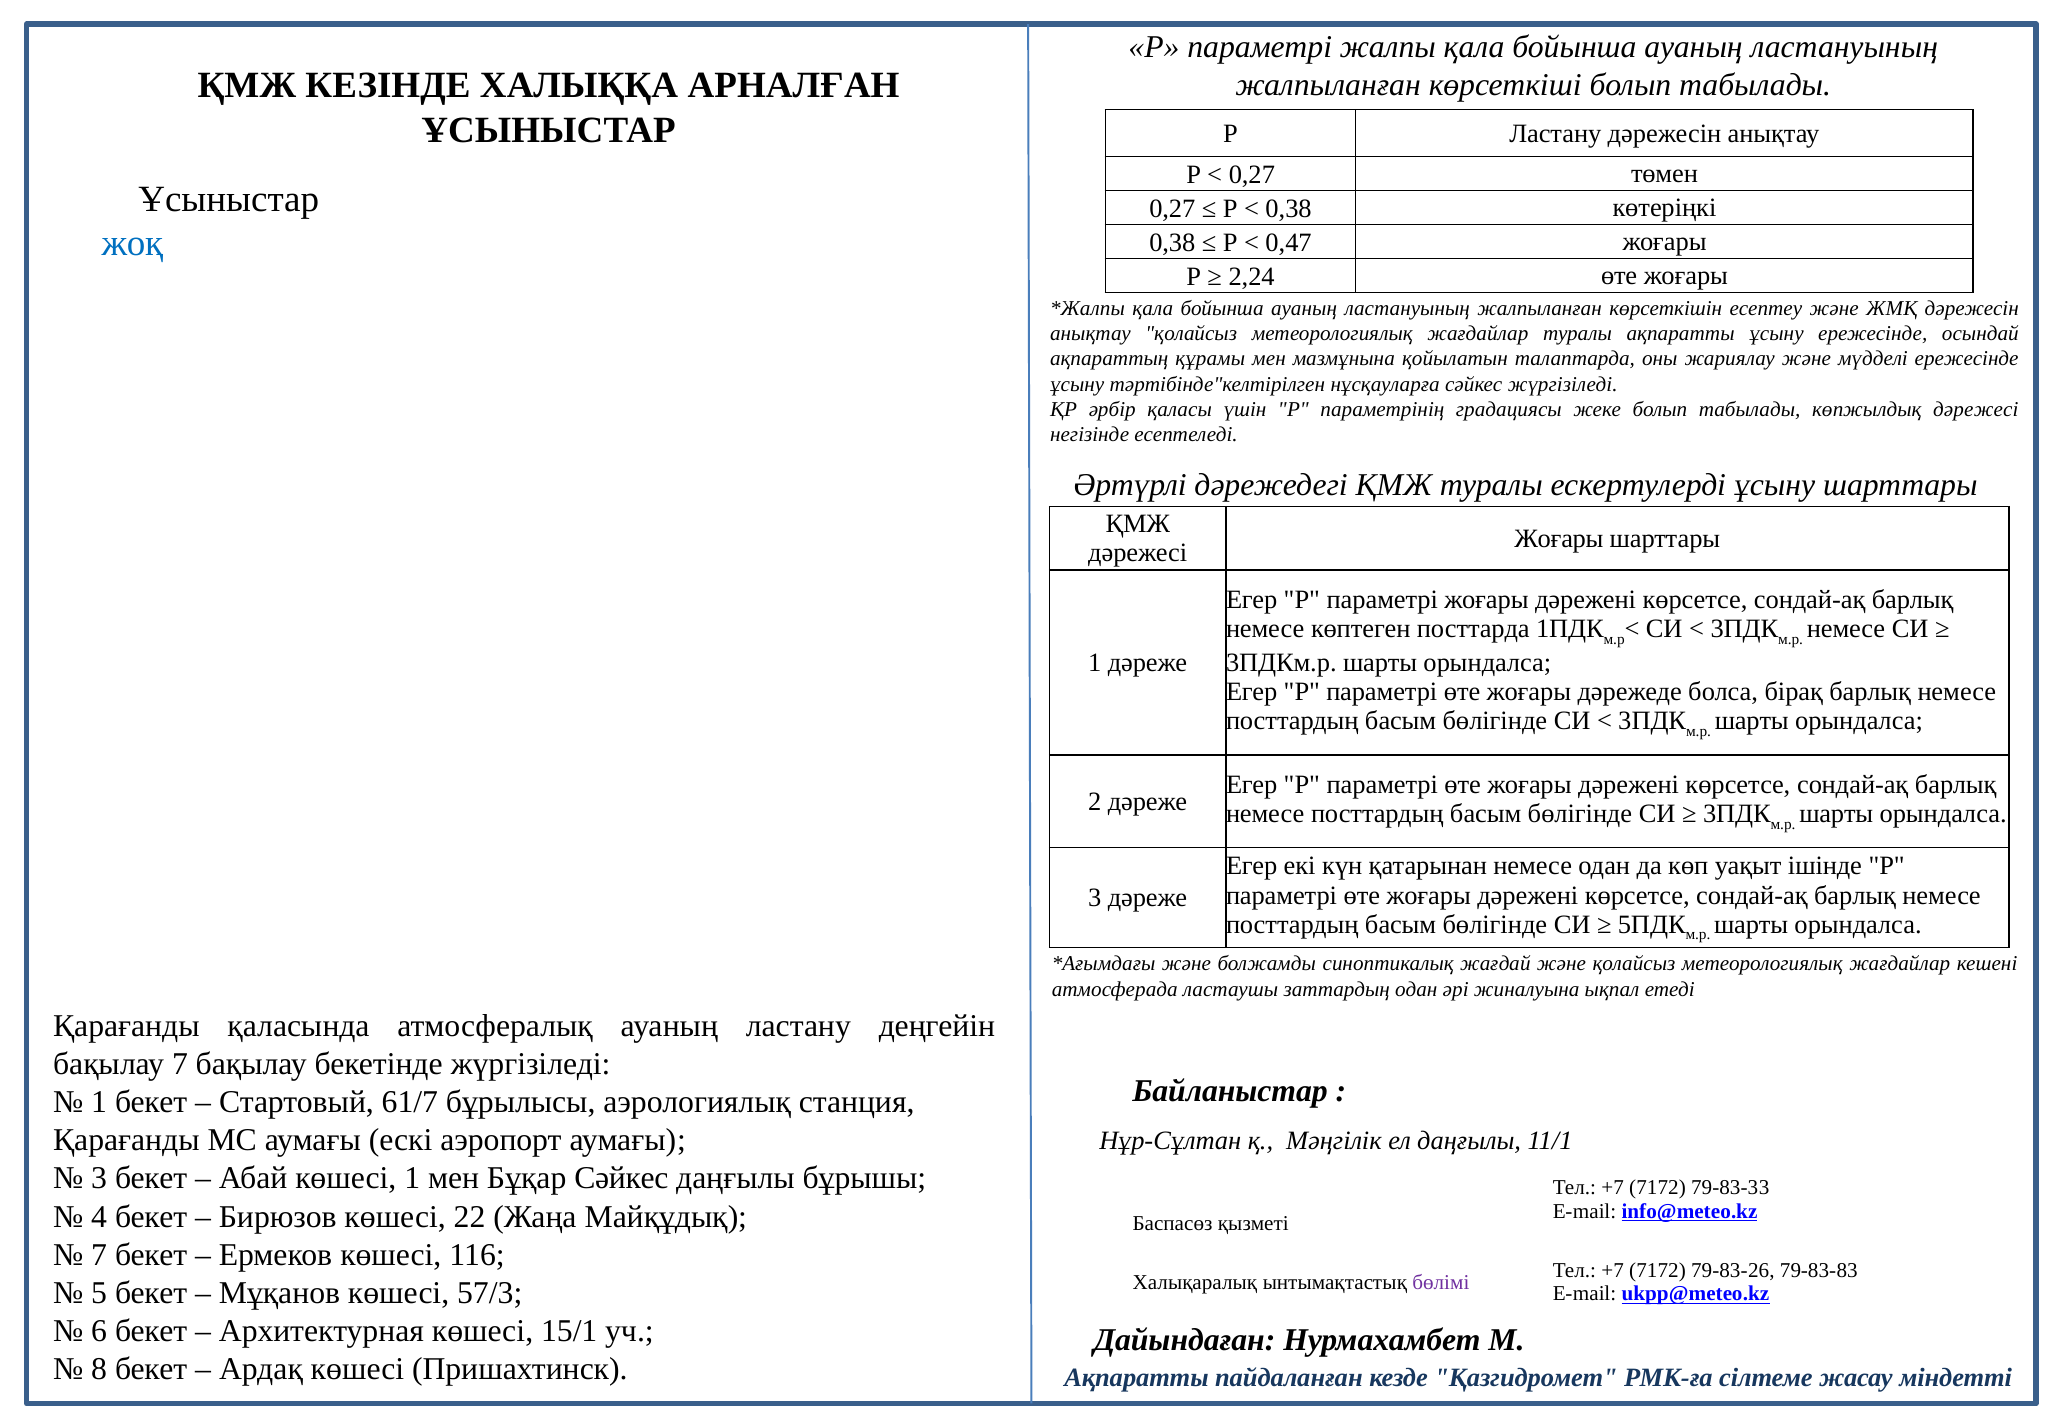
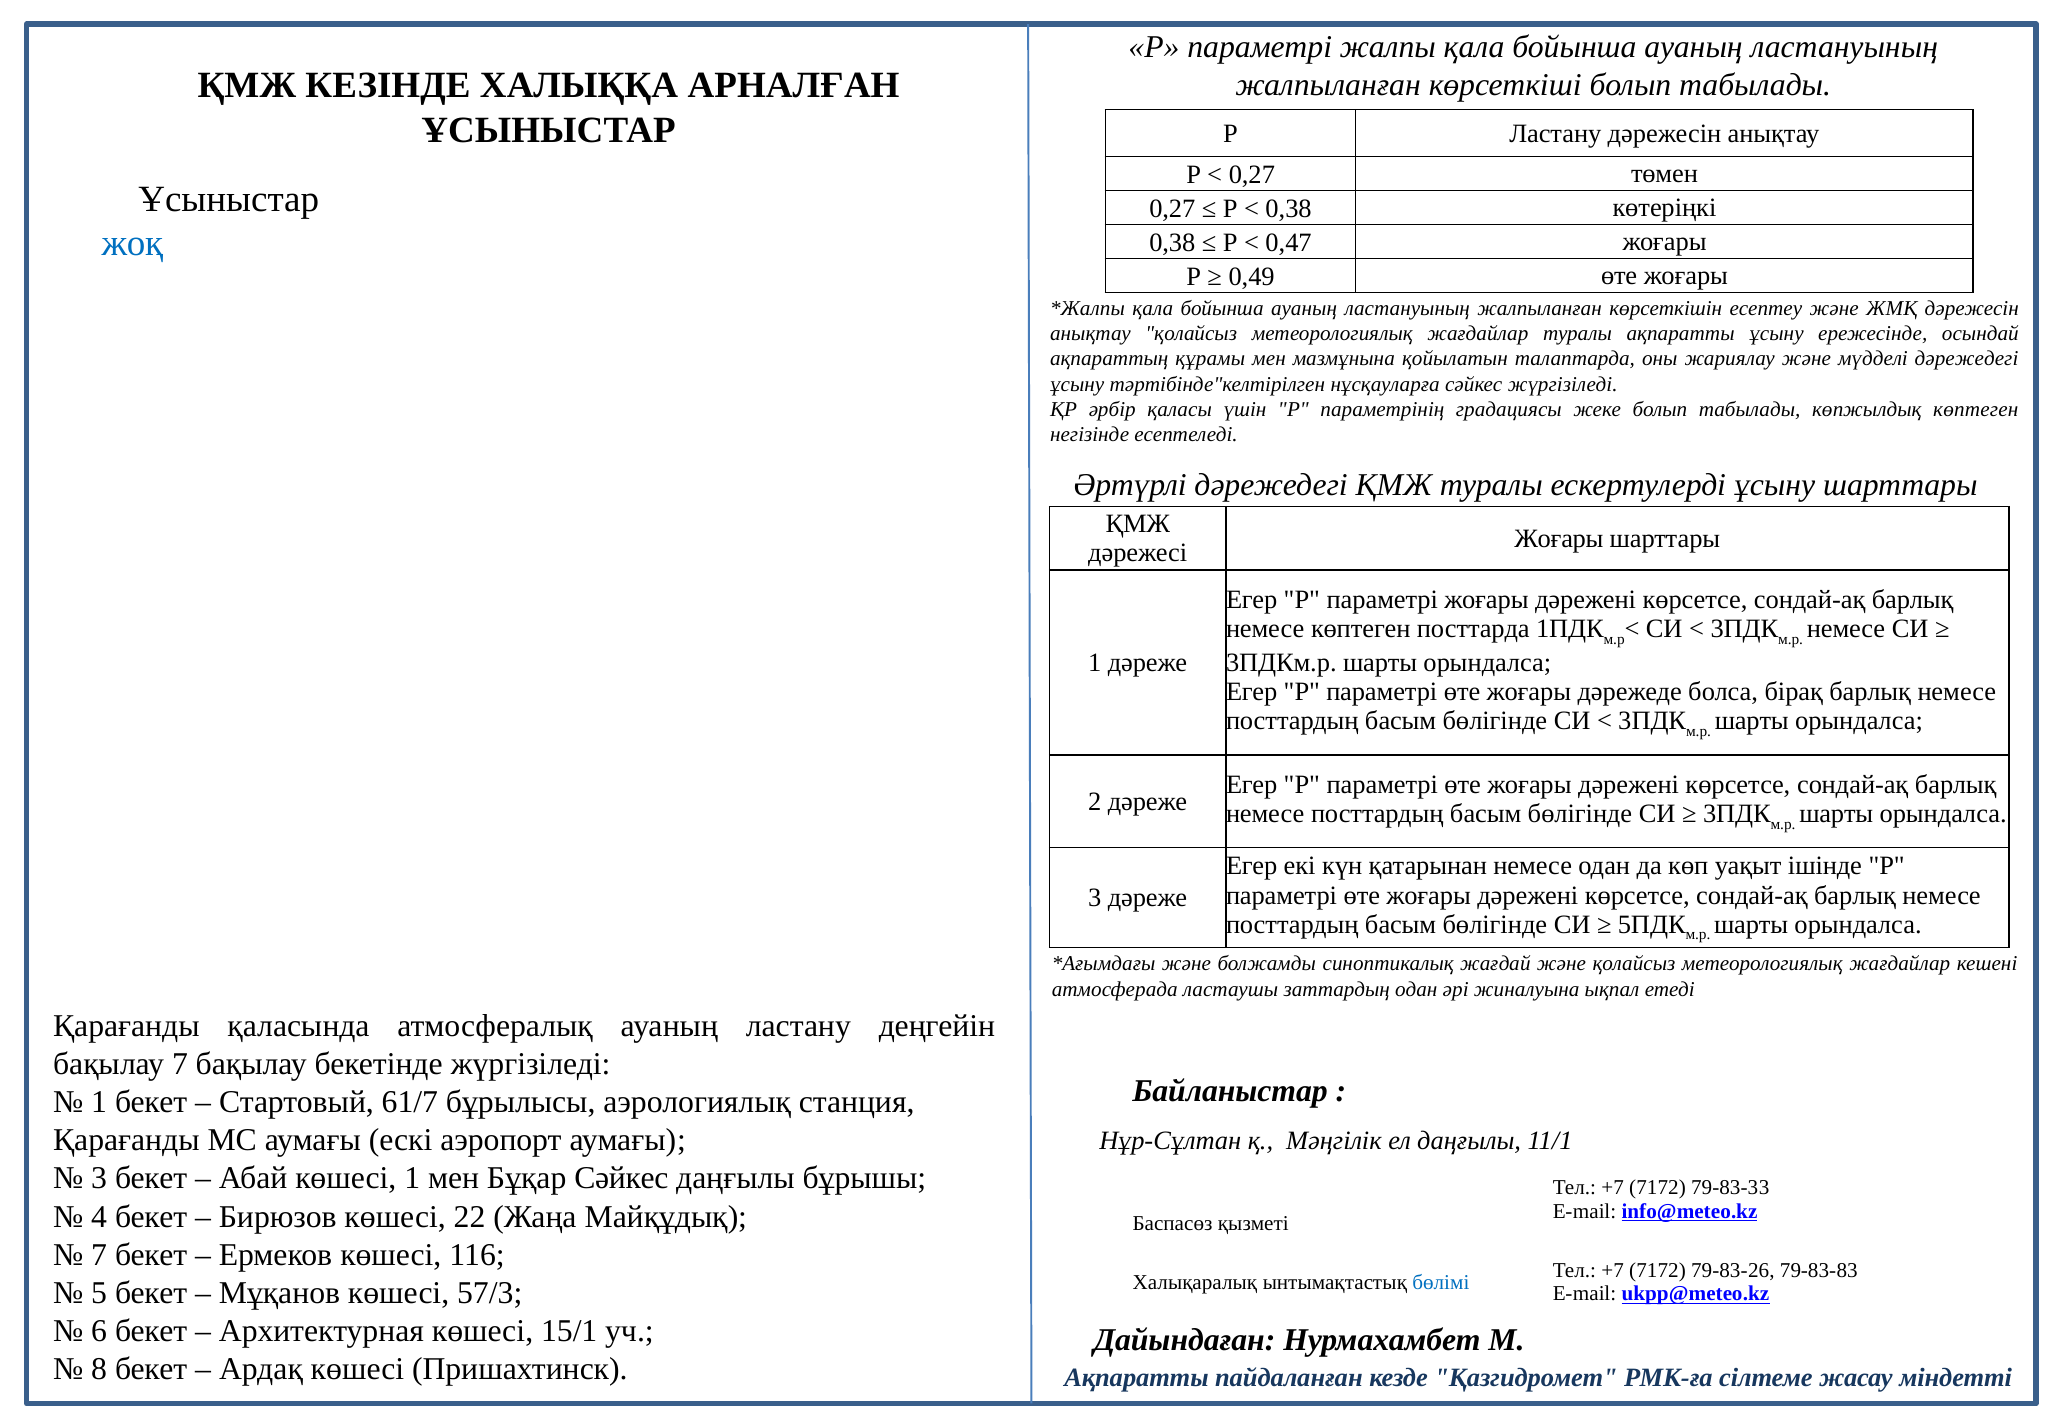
2,24: 2,24 -> 0,49 (1252, 277)
мүдделі ережесінде: ережесінде -> дәрежедегі (1967, 359)
көпжылдық дәрежесі: дәрежесі -> көптеген (1976, 410)
бөлімі colour: purple -> blue (1441, 1282)
